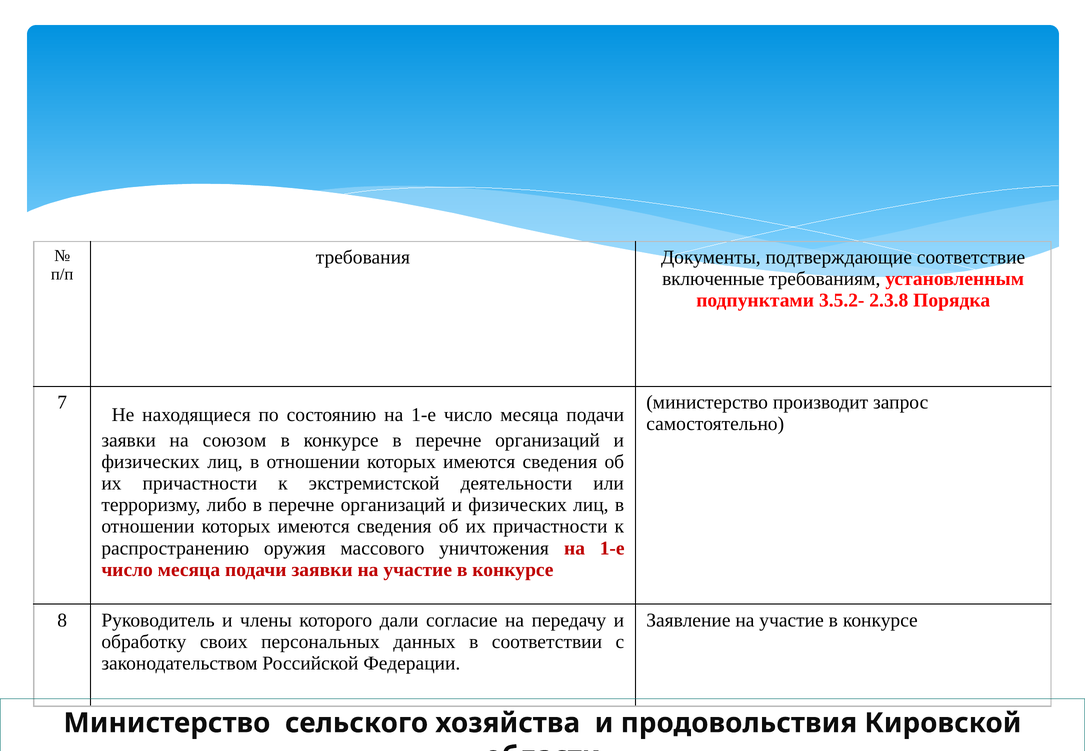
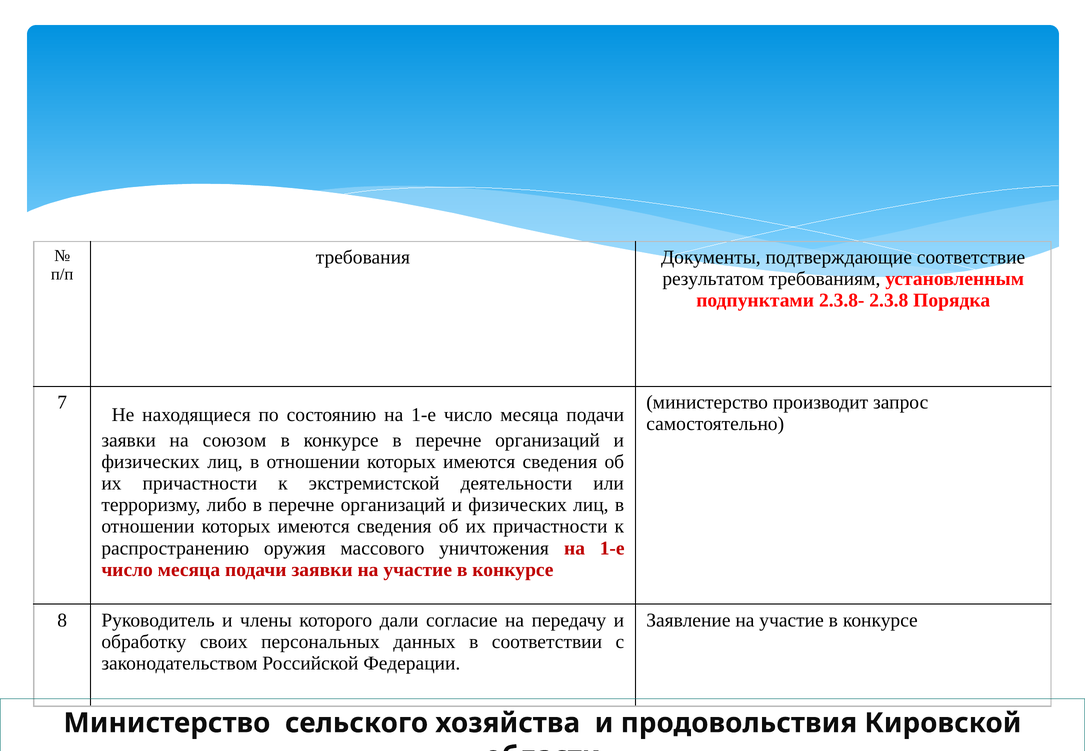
включенные: включенные -> результатом (713, 279)
3.5.2-: 3.5.2- -> 2.3.8- (842, 300)
